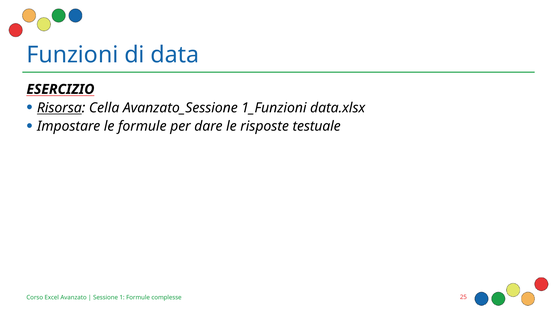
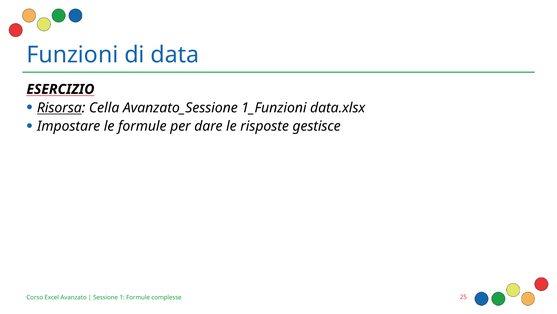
testuale: testuale -> gestisce (317, 126)
